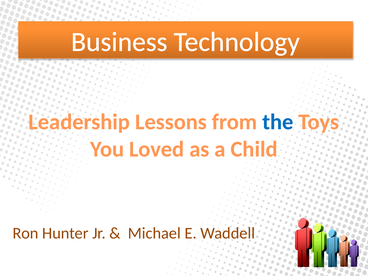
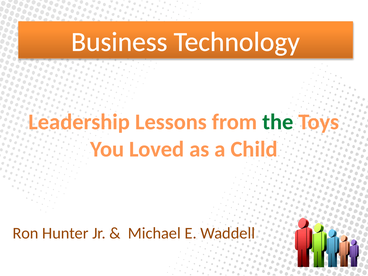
the colour: blue -> green (278, 122)
